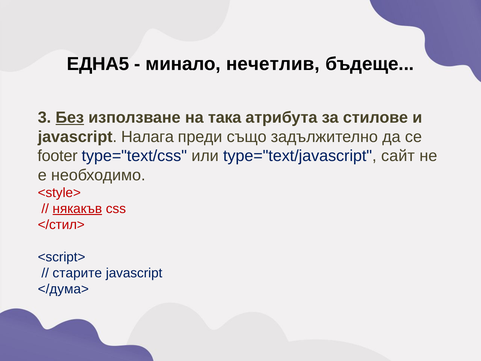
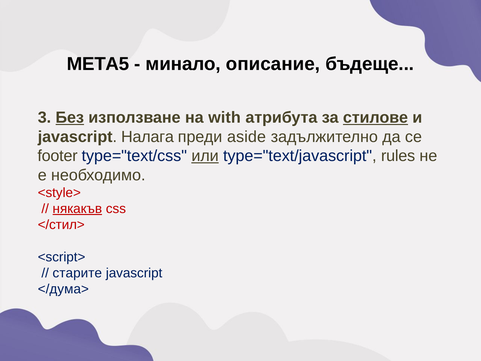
ЕДНА5: ЕДНА5 -> META5 (98, 64)
нечетлив: нечетлив -> описание (273, 64)
така: така -> with (225, 117)
стилове underline: none -> present (375, 117)
също: също -> aside (247, 137)
или underline: none -> present (205, 156)
сайт: сайт -> rules (398, 156)
